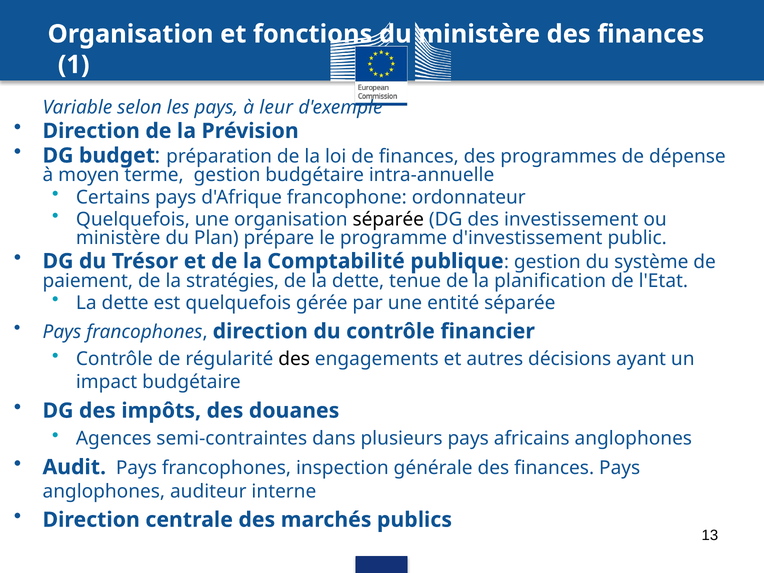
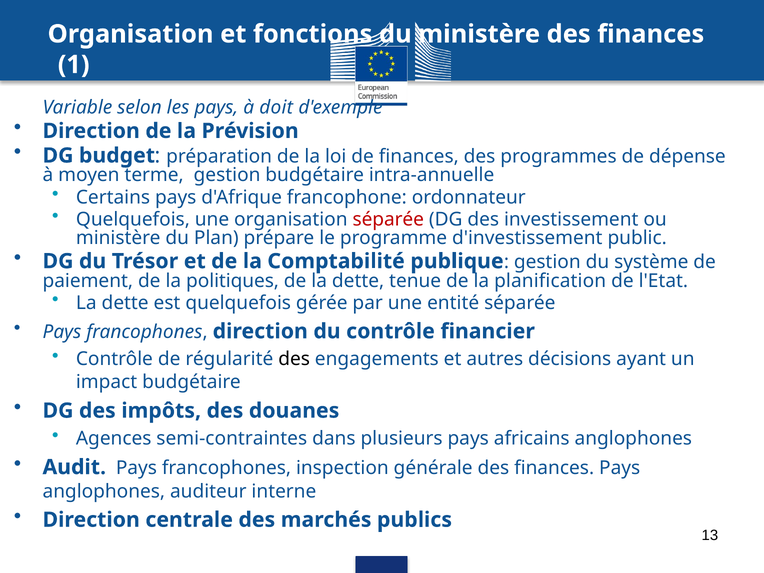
leur: leur -> doit (276, 107)
séparée colour: black -> red (388, 219)
stratégies: stratégies -> politiques (233, 281)
